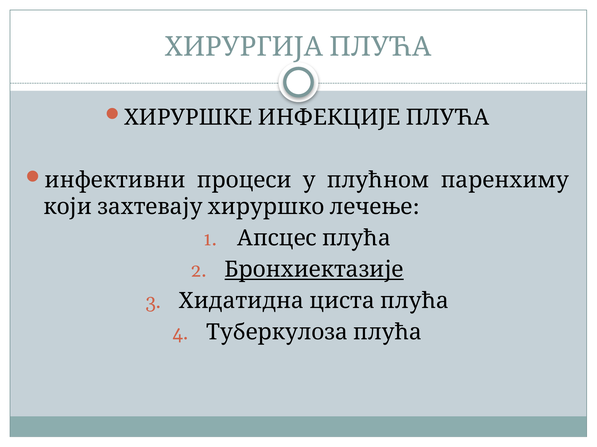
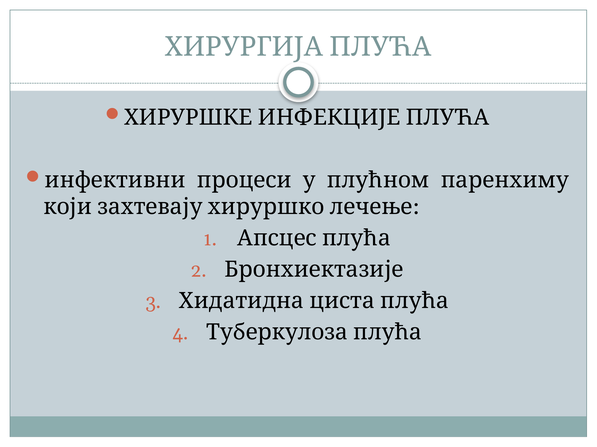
Бронхиектазије underline: present -> none (314, 270)
